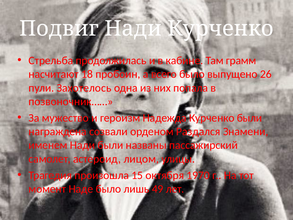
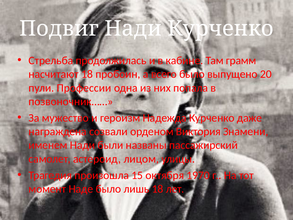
26: 26 -> 20 (266, 74)
Захотелось: Захотелось -> Профессии (84, 88)
Курченко были: были -> даже (249, 118)
Раздался: Раздался -> Виктория (198, 131)
лишь 49: 49 -> 18 (158, 189)
